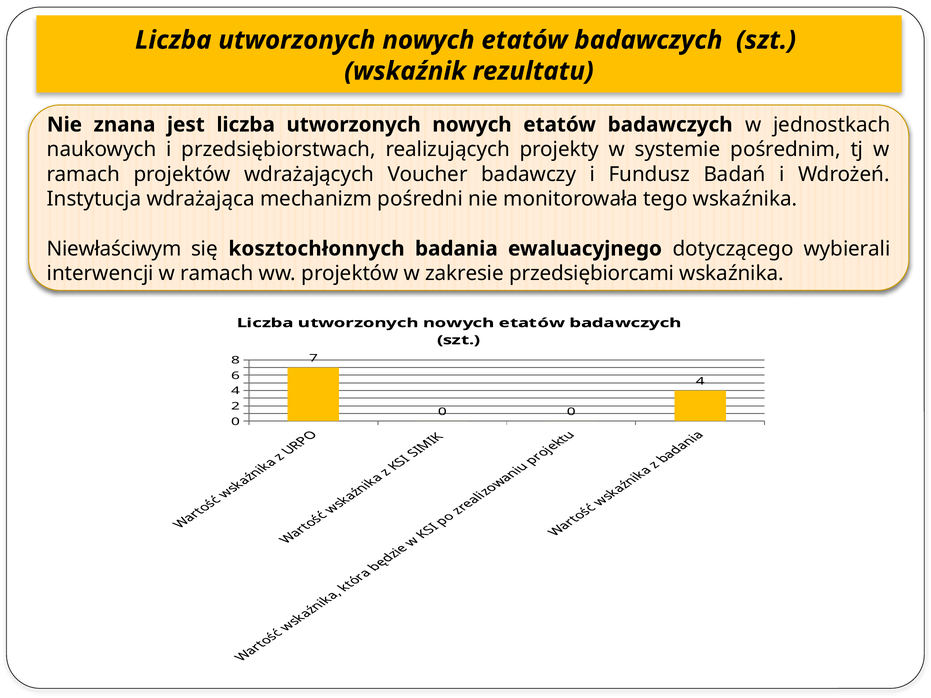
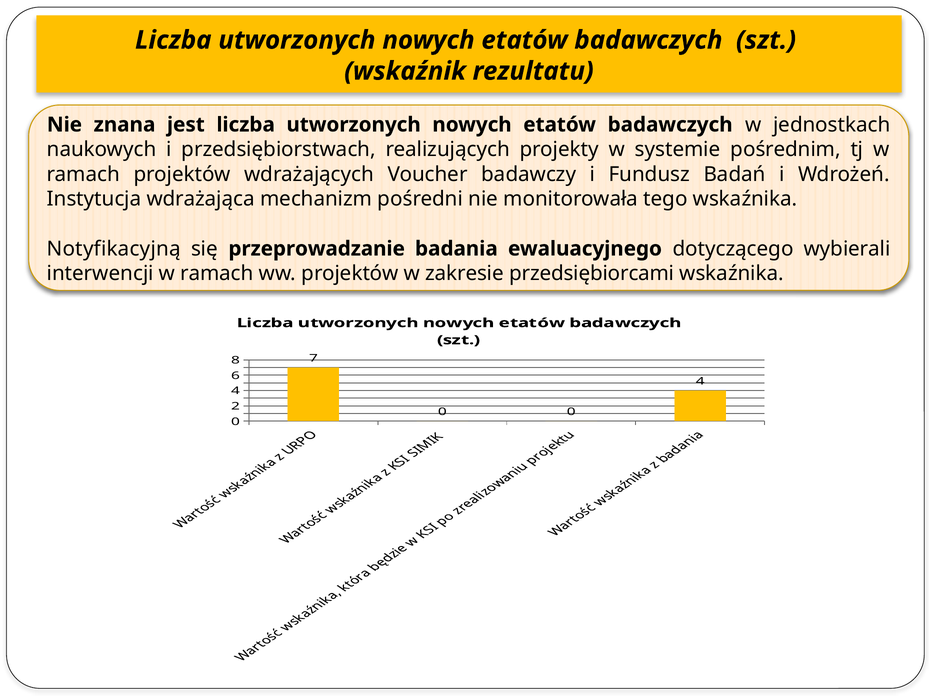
Niewłaściwym: Niewłaściwym -> Notyfikacyjną (114, 249)
kosztochłonnych: kosztochłonnych -> przeprowadzanie (317, 249)
